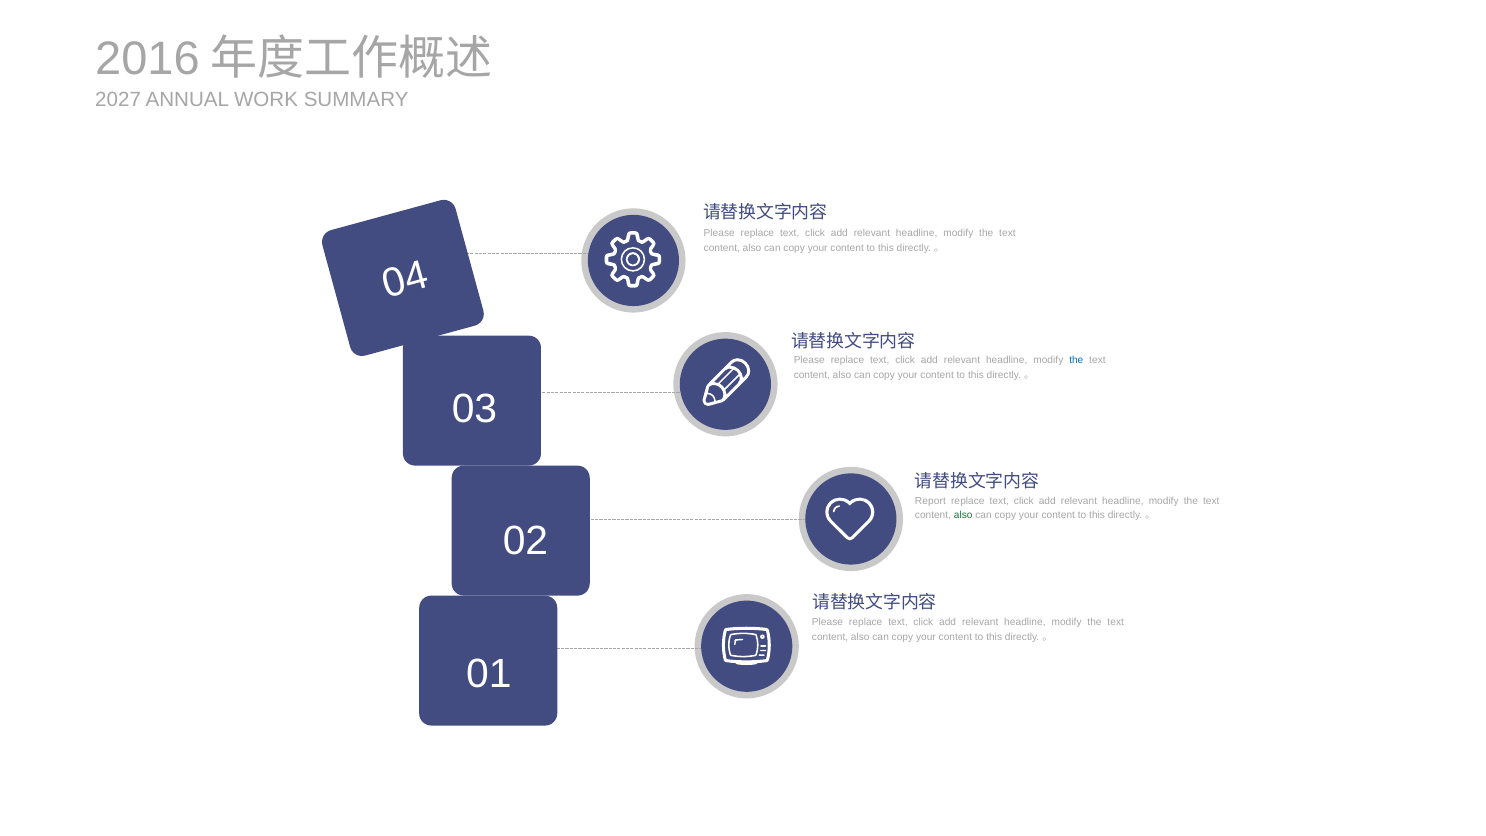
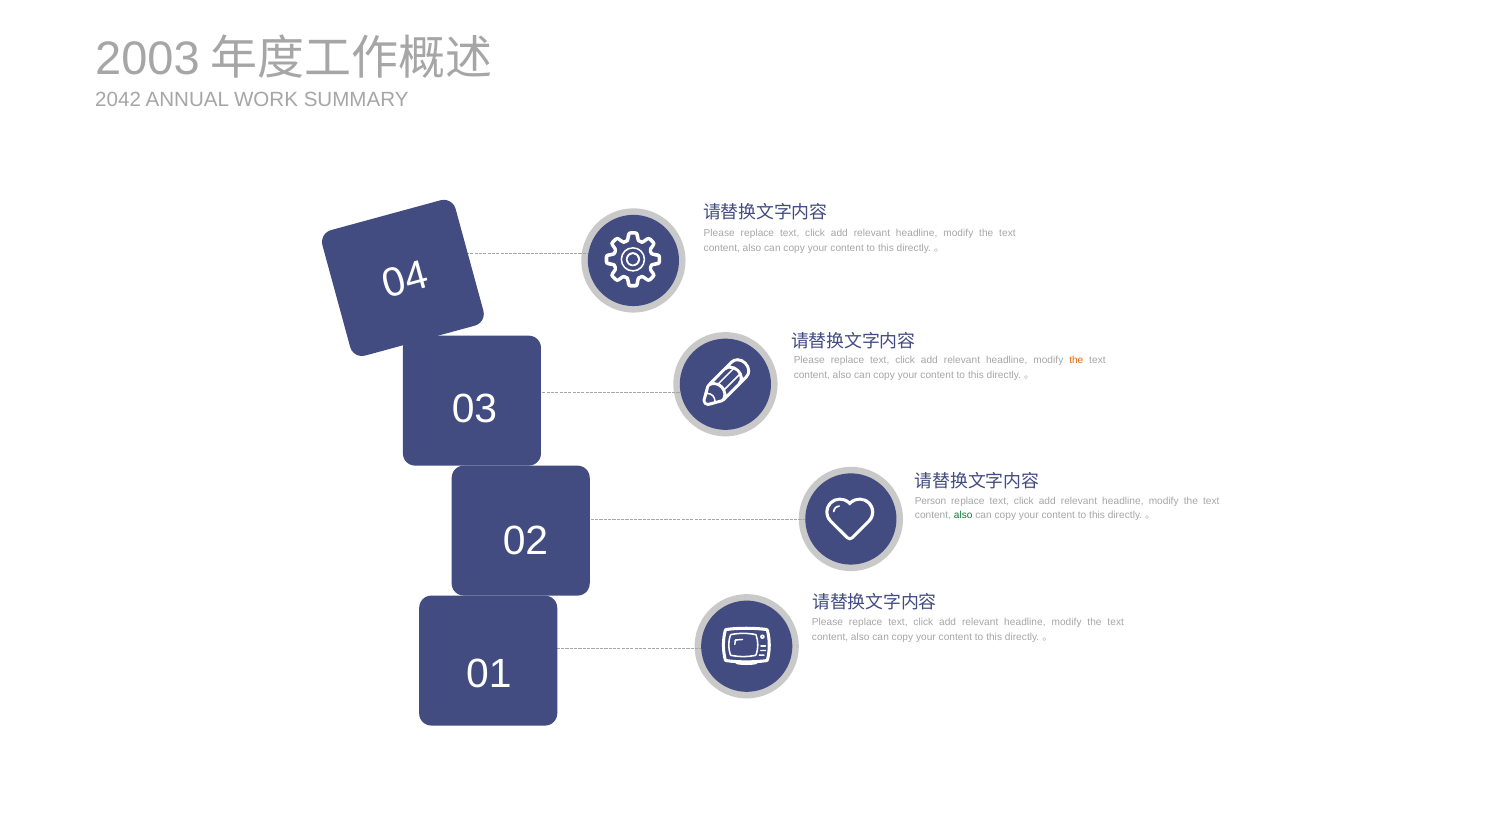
2016: 2016 -> 2003 (147, 59)
2027: 2027 -> 2042 (118, 100)
the colour: blue -> orange (1076, 360)
Report: Report -> Person (931, 501)
